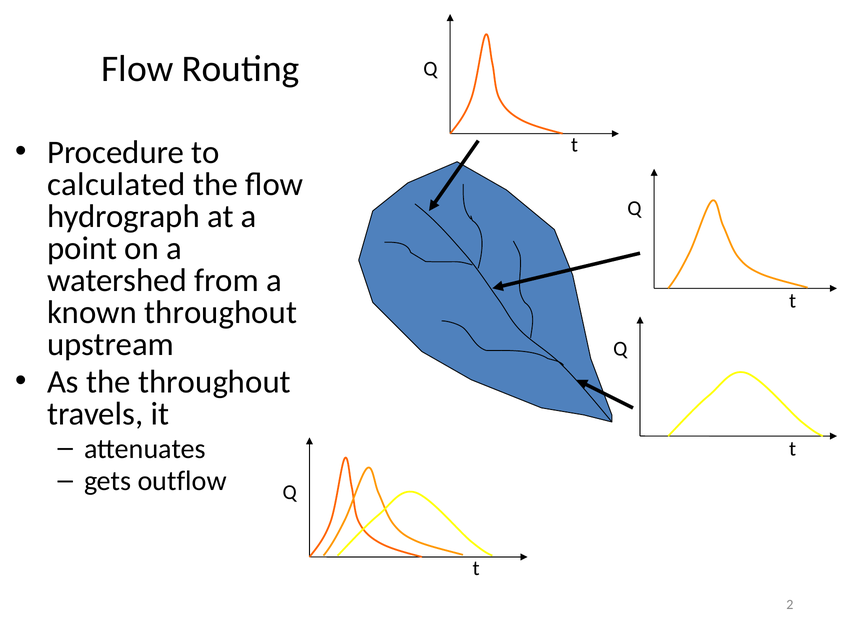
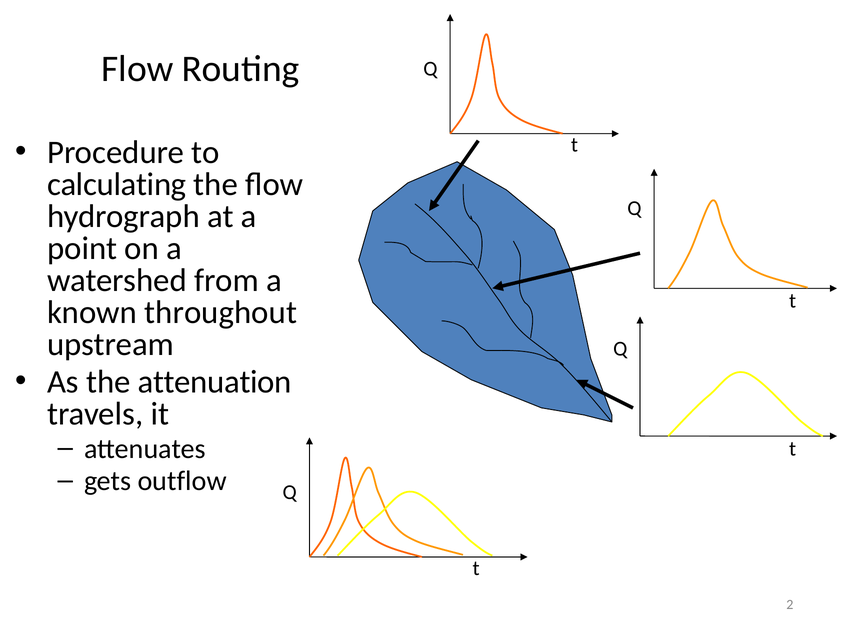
calculated: calculated -> calculating (117, 185)
the throughout: throughout -> attenuation (215, 382)
